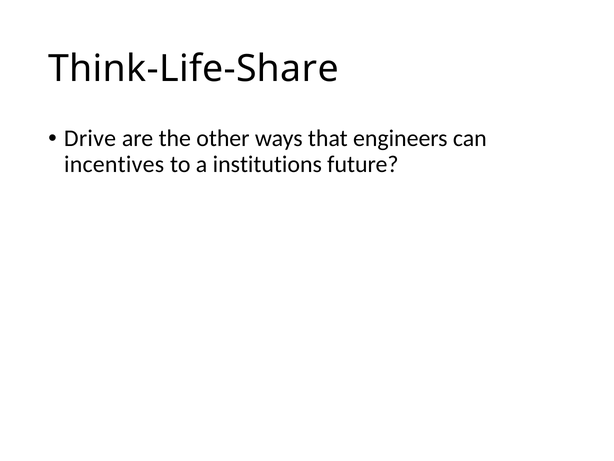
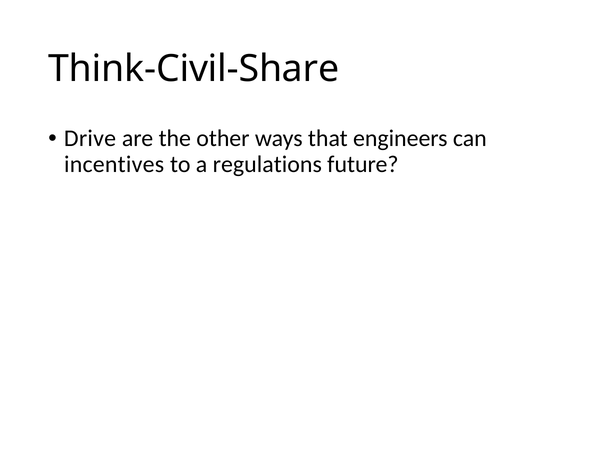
Think-Life-Share: Think-Life-Share -> Think-Civil-Share (194, 69)
institutions: institutions -> regulations (267, 164)
